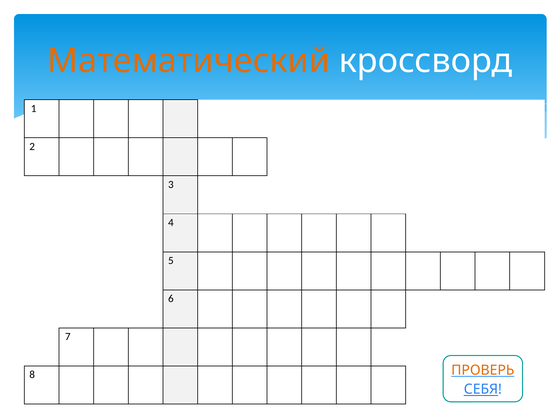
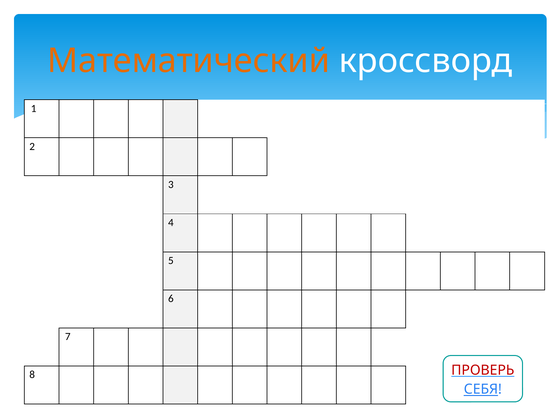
ПРОВЕРЬ colour: orange -> red (483, 370)
